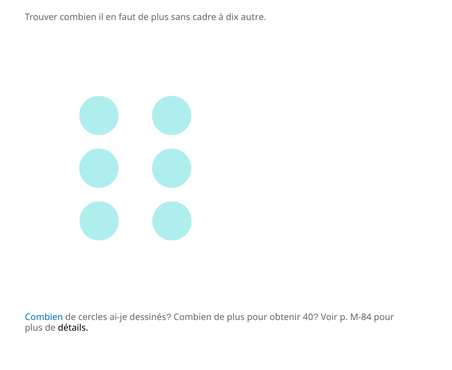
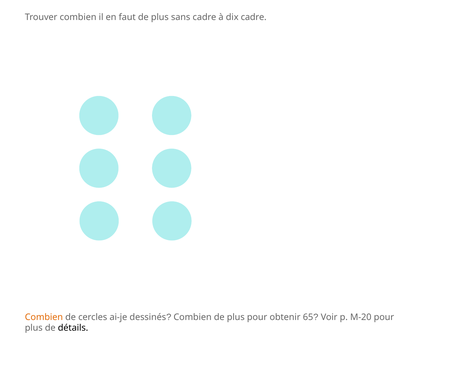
dix autre: autre -> cadre (254, 17)
Combien colour: blue -> orange (44, 318)
40: 40 -> 65 (308, 318)
M-84: M-84 -> M-20 (361, 318)
